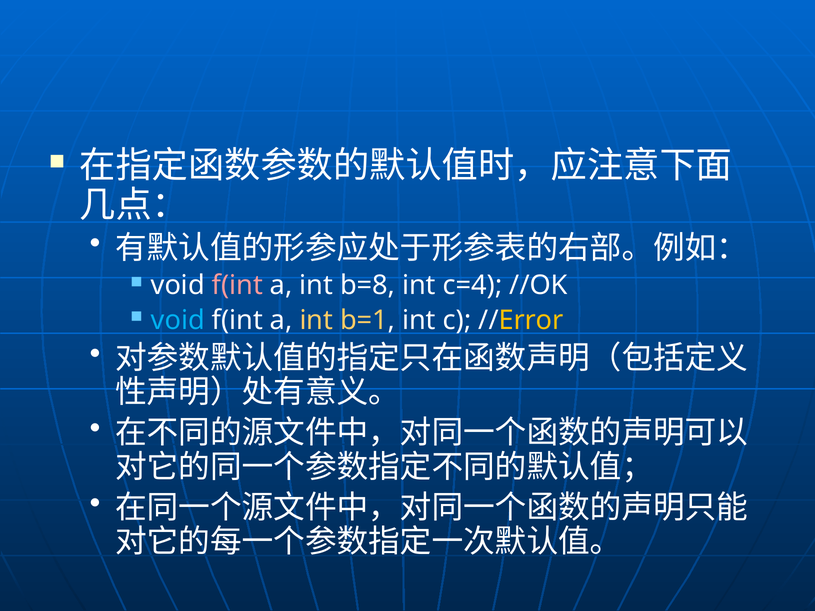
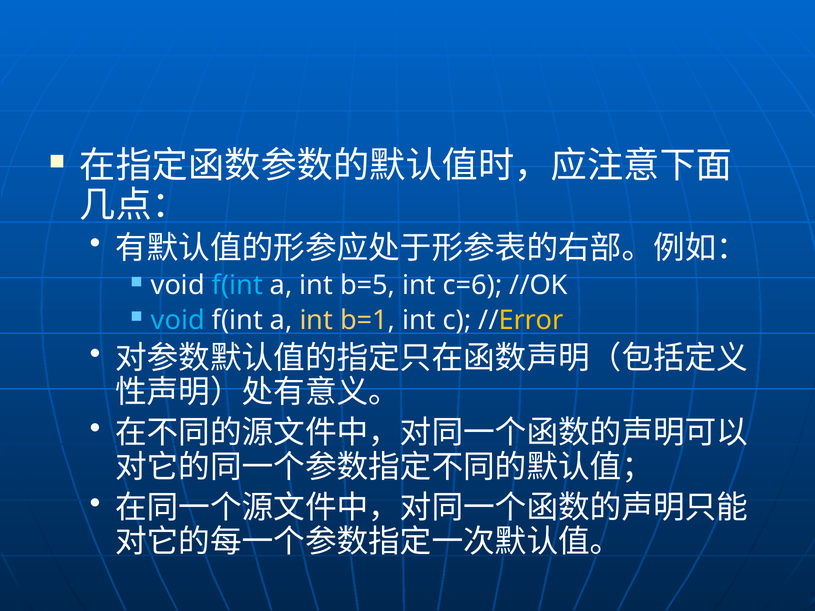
f(int colour: pink -> light blue (237, 286)
b=8: b=8 -> b=5 (368, 286)
c=4: c=4 -> c=6 (473, 286)
